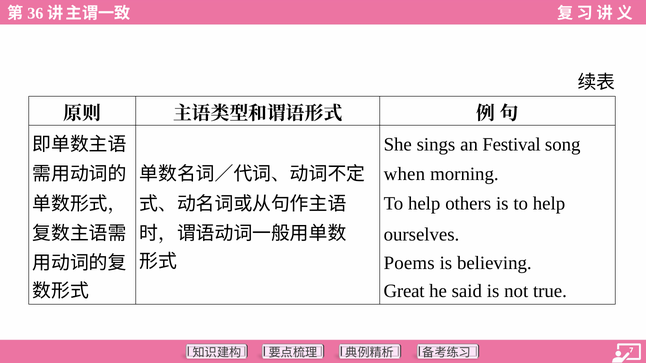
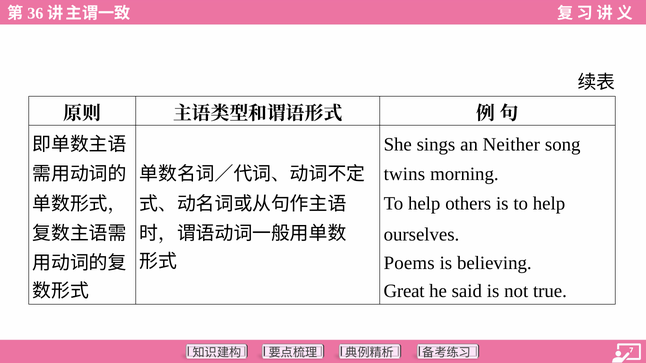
Festival: Festival -> Neither (511, 145)
when: when -> twins (404, 174)
